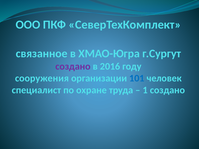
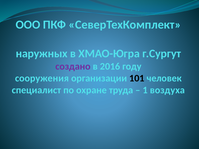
связанное: связанное -> наружных (42, 54)
101 colour: blue -> black (137, 78)
1 создано: создано -> воздуха (167, 90)
